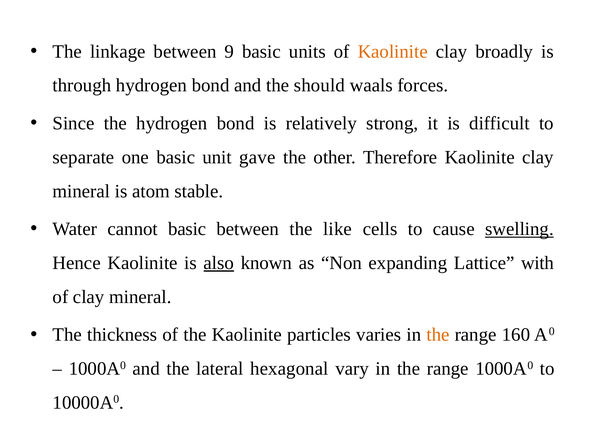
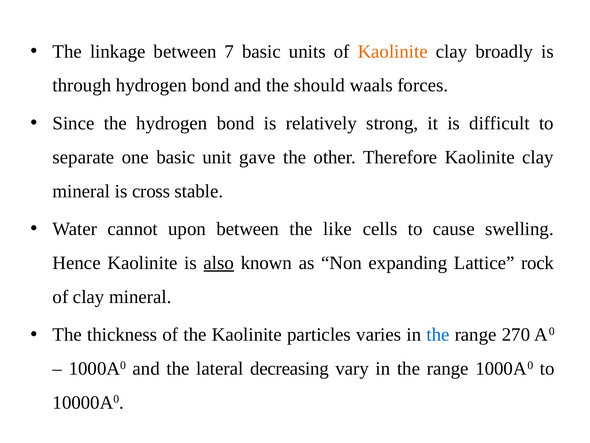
9: 9 -> 7 (229, 51)
atom: atom -> cross (151, 191)
cannot basic: basic -> upon (187, 229)
swelling underline: present -> none (519, 229)
with: with -> rock (538, 263)
the colour: orange -> blue (438, 334)
160: 160 -> 270 (516, 334)
hexagonal: hexagonal -> decreasing (289, 368)
